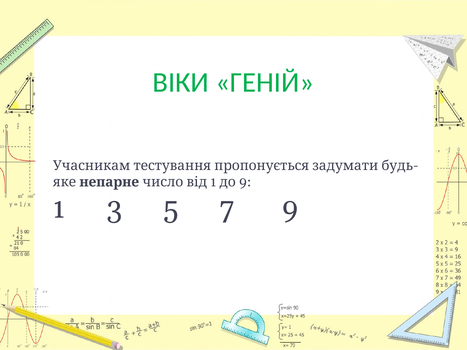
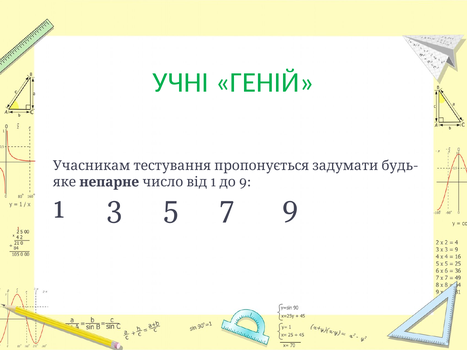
ВІКИ: ВІКИ -> УЧНІ (181, 82)
